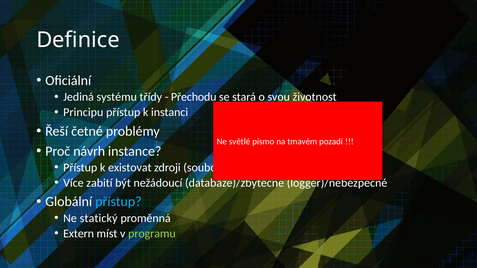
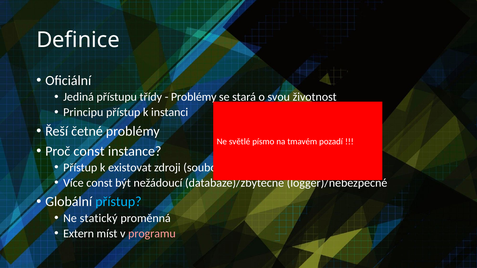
Jediná systému: systému -> přístupu (117, 97)
Přechodu: Přechodu -> Problémy (194, 97)
Proč návrh: návrh -> const (89, 151)
Více zabití: zabití -> const (99, 183)
programu colour: light green -> pink (152, 234)
